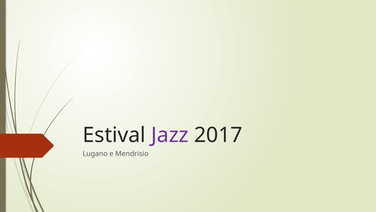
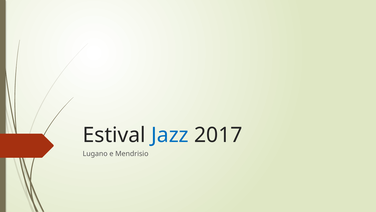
Jazz colour: purple -> blue (170, 135)
